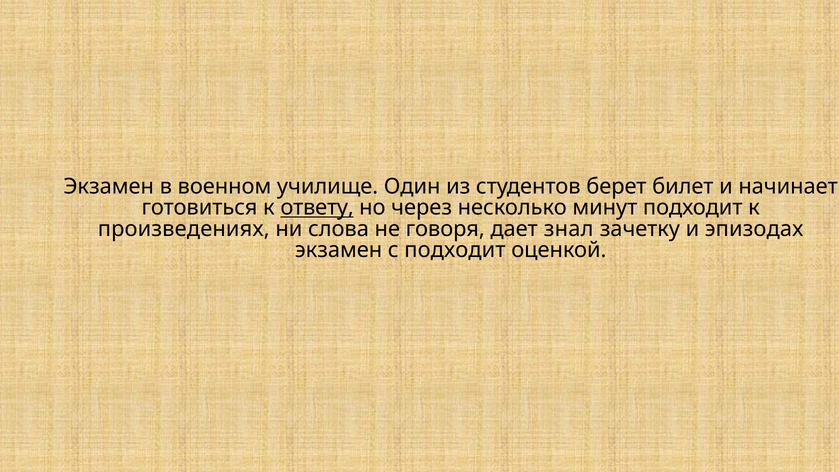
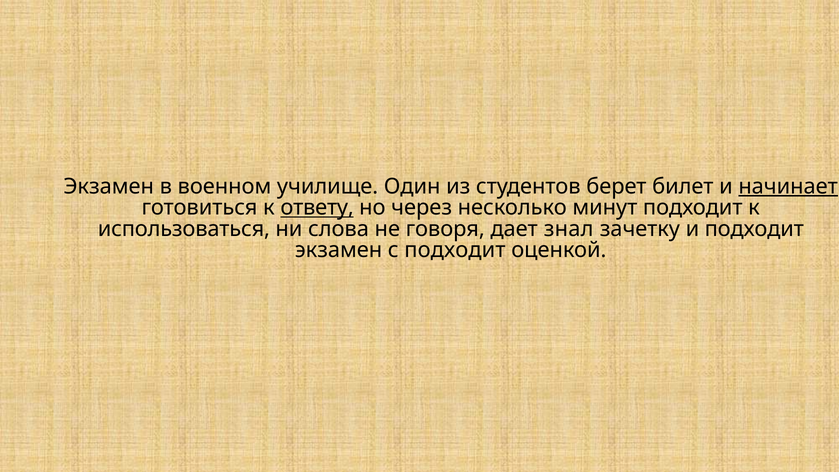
начинает underline: none -> present (788, 186)
произведениях: произведениях -> использоваться (184, 229)
и эпизодах: эпизодах -> подходит (754, 229)
